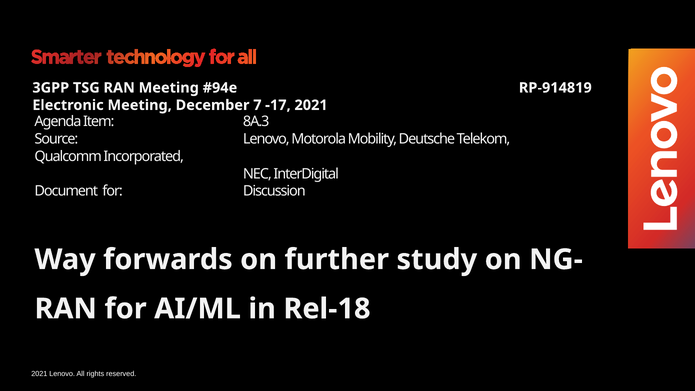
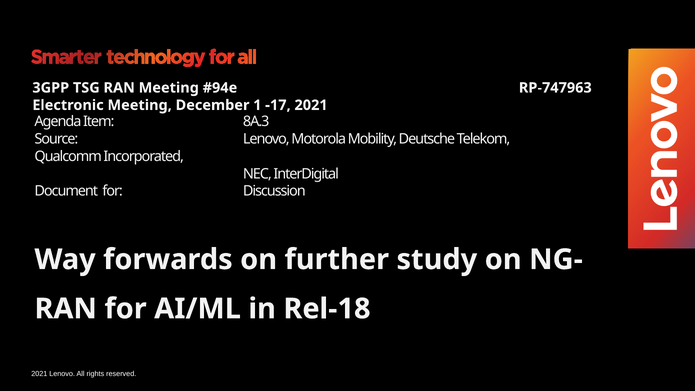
RP-914819: RP-914819 -> RP-747963 (555, 88)
7: 7 -> 1 (257, 105)
